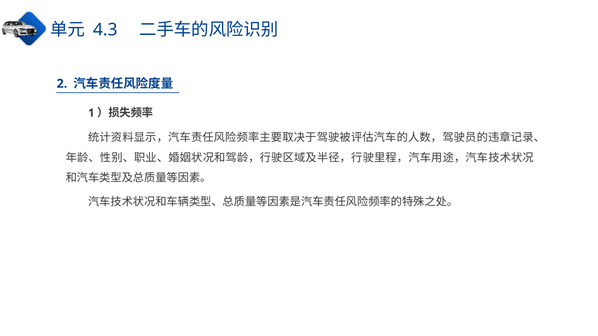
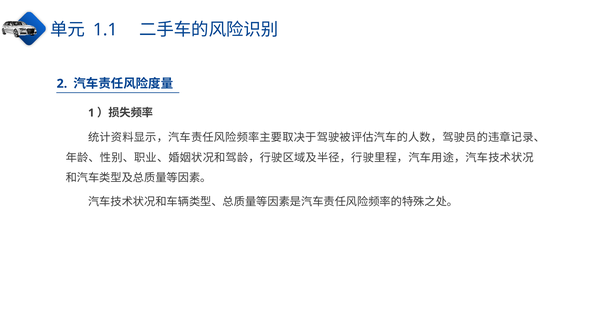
4.3: 4.3 -> 1.1 (105, 30)
